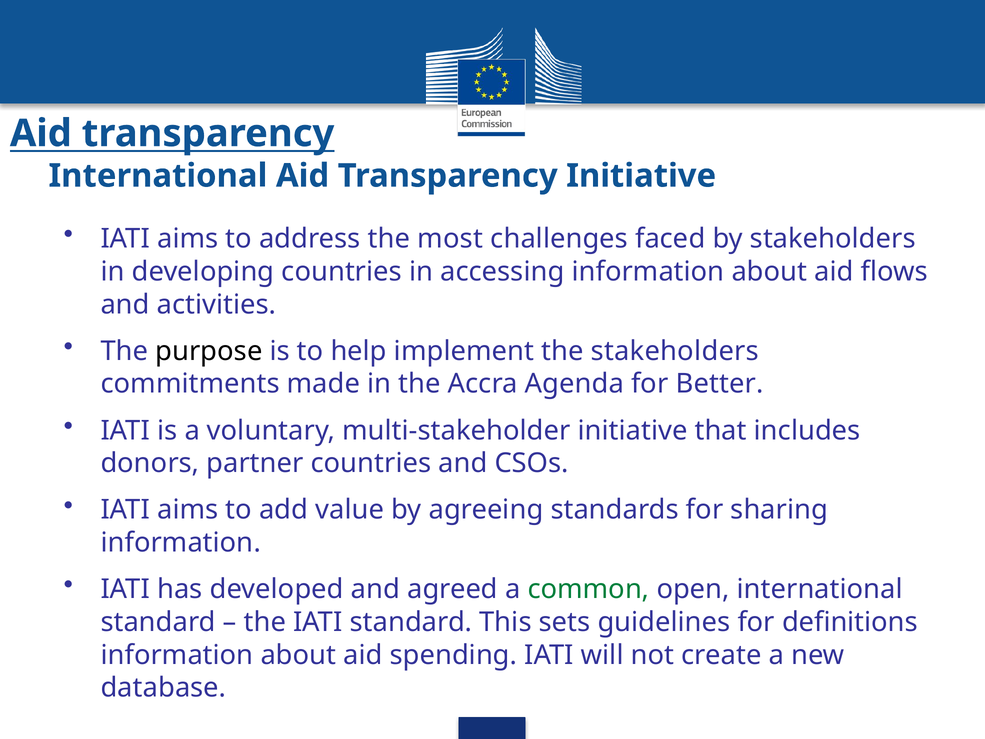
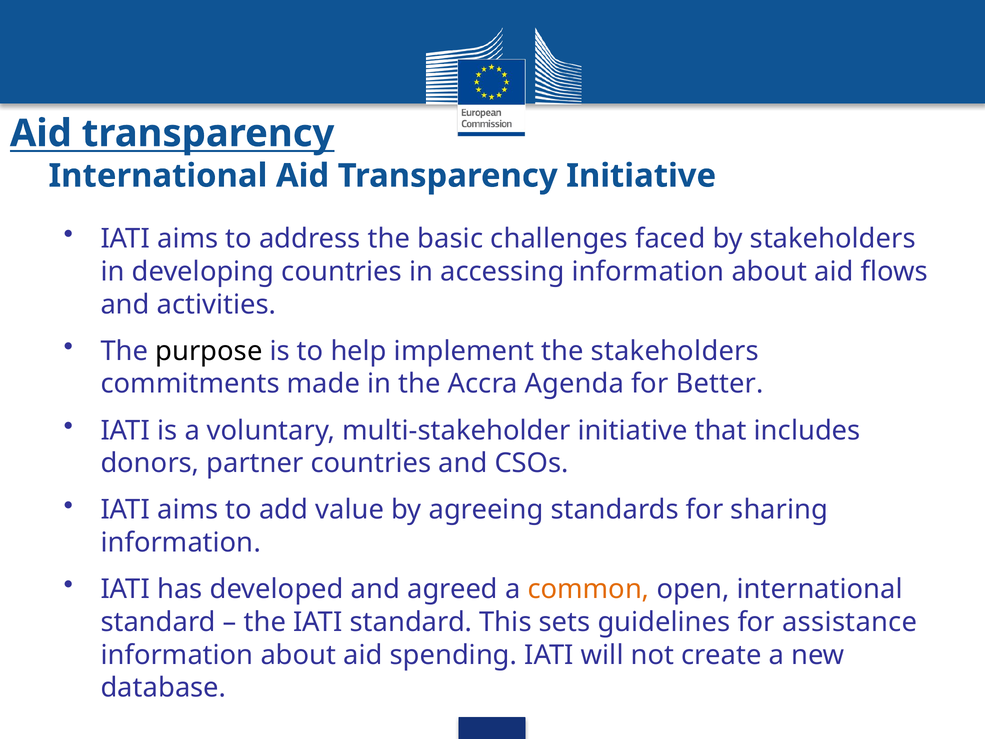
most: most -> basic (450, 239)
common colour: green -> orange (588, 589)
definitions: definitions -> assistance (850, 622)
